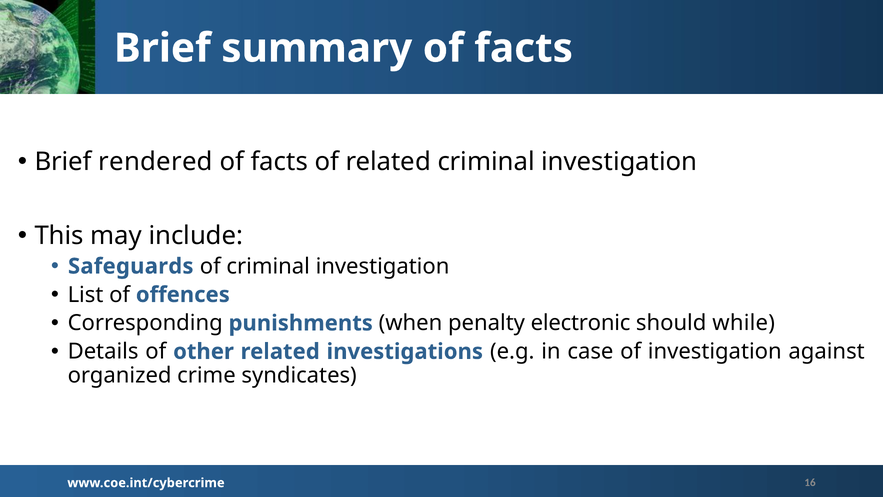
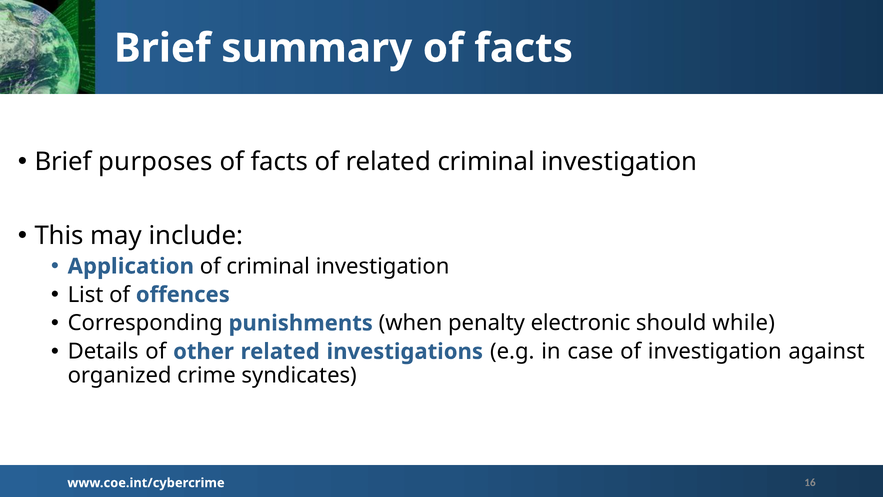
rendered: rendered -> purposes (156, 162)
Safeguards: Safeguards -> Application (131, 266)
